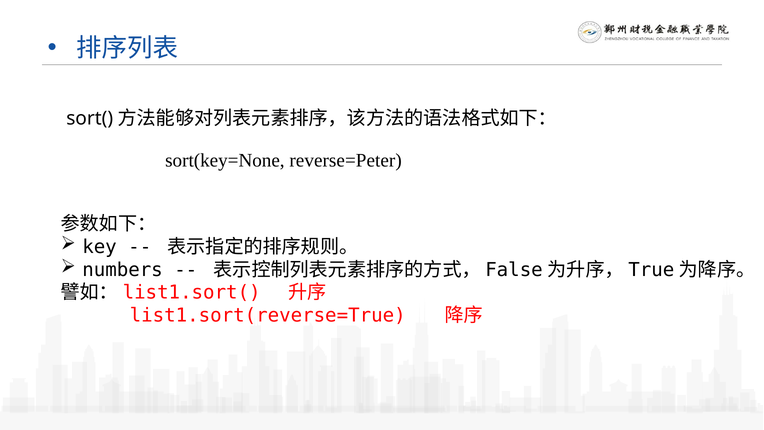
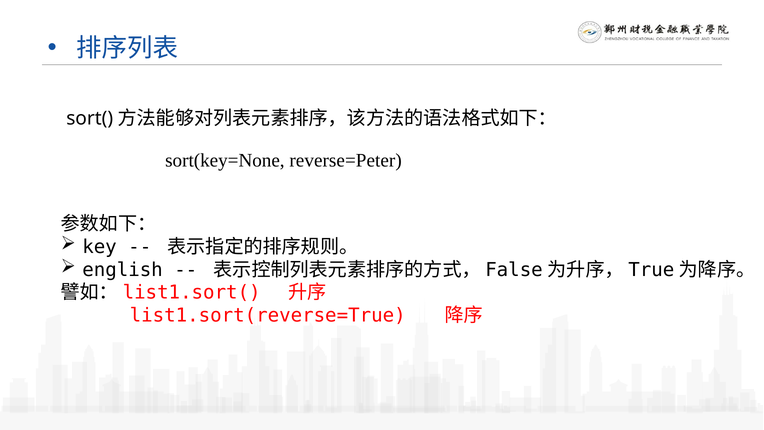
numbers: numbers -> english (123, 270)
